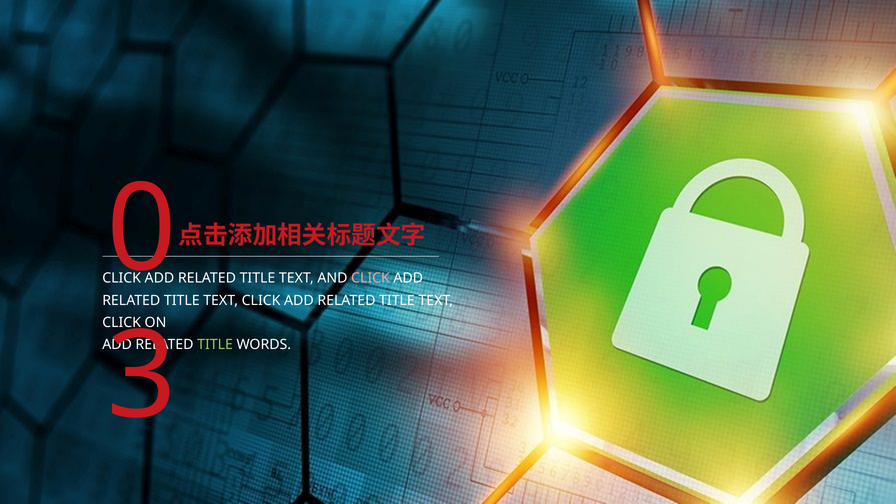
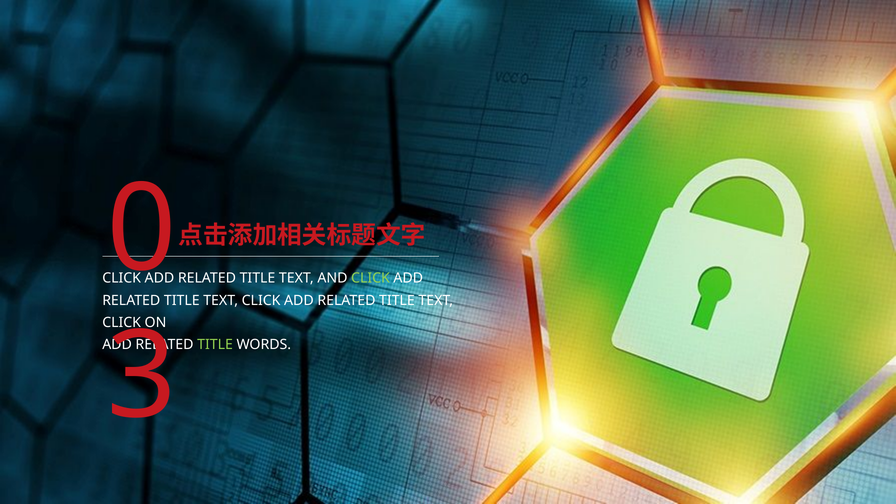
CLICK colour: pink -> light green (370, 278)
